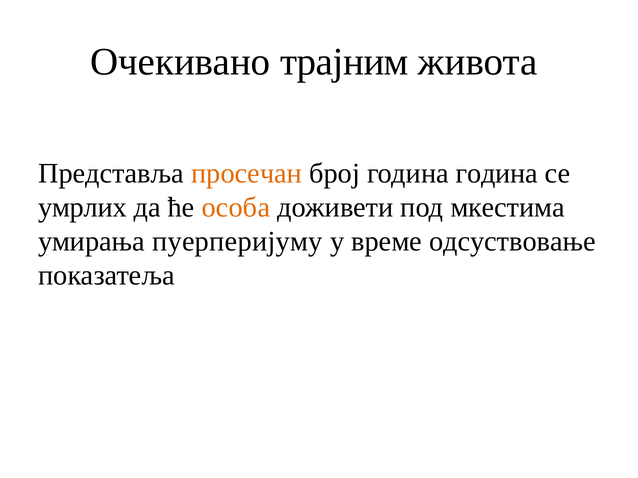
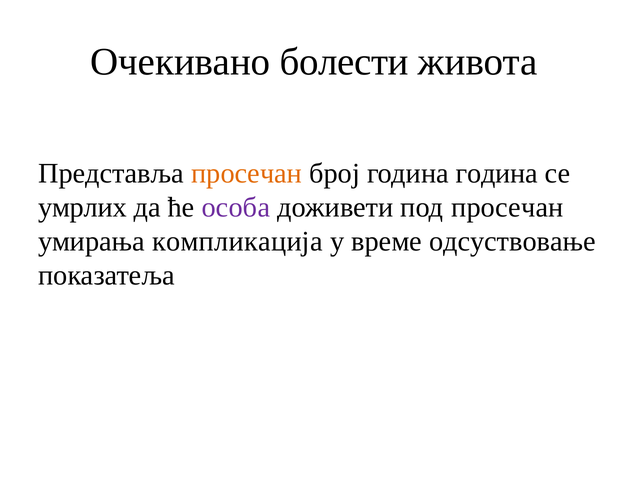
трајним: трајним -> болести (344, 62)
особа colour: orange -> purple (236, 208)
под мкестима: мкестима -> просечан (507, 208)
пуерперијуму: пуерперијуму -> компликација (237, 242)
